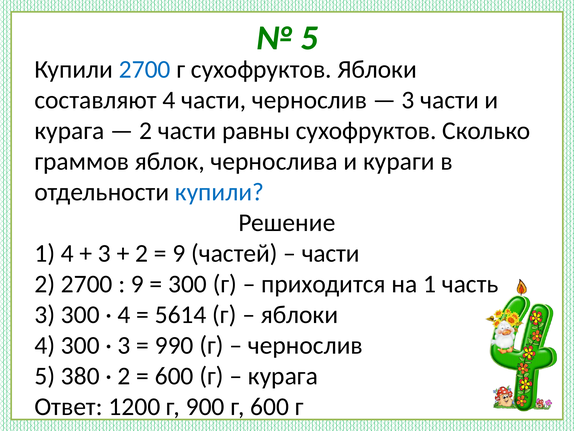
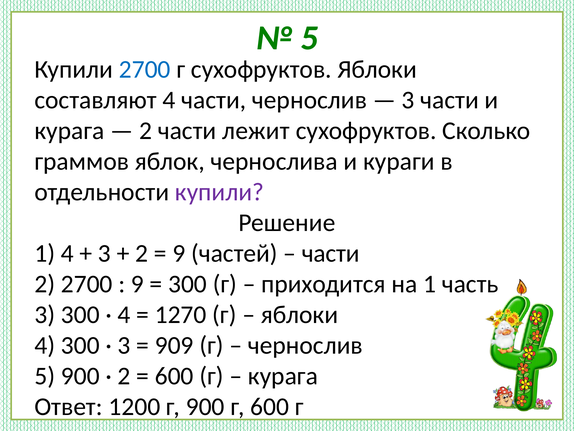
равны: равны -> лежит (256, 131)
купили colour: blue -> purple (219, 192)
5614: 5614 -> 1270 (181, 314)
990: 990 -> 909 (174, 345)
5 380: 380 -> 900 (80, 376)
